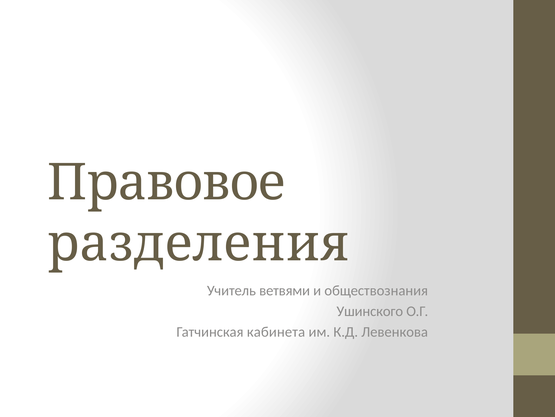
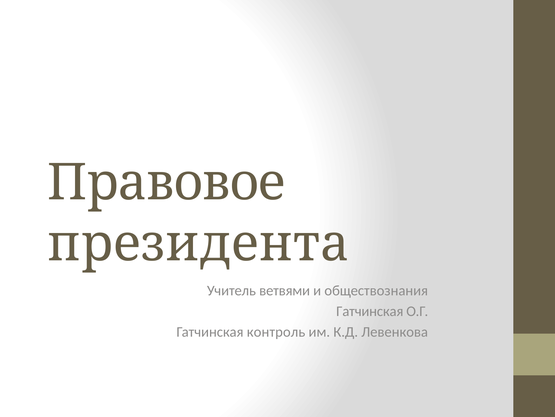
разделения: разделения -> президента (198, 243)
Ушинского: Ушинского -> Гатчинская (370, 311)
кабинета: кабинета -> контроль (276, 331)
